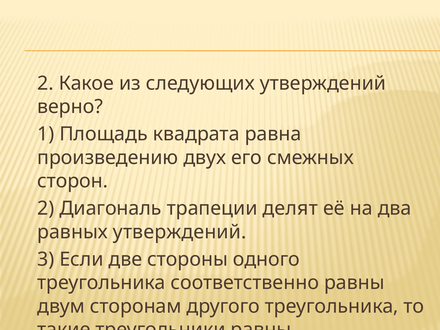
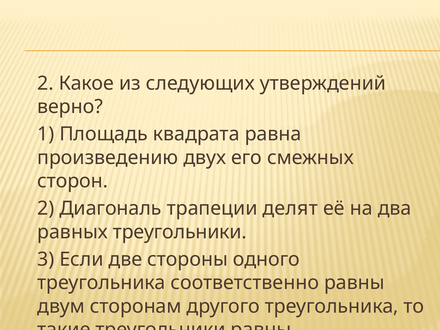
равных утверждений: утверждений -> треугольники (180, 232)
